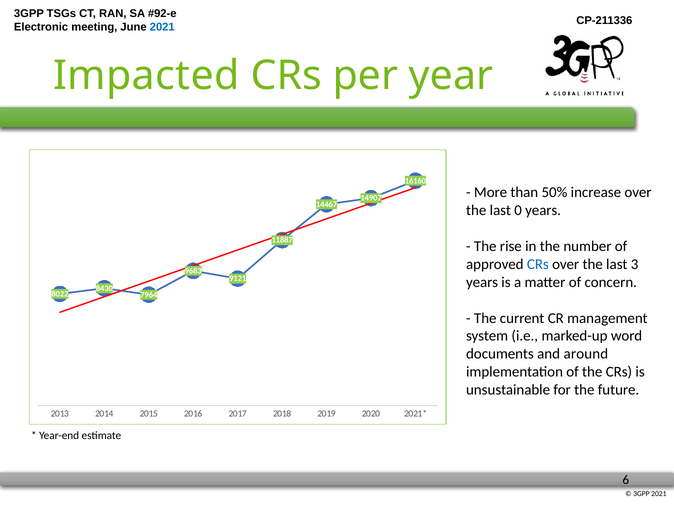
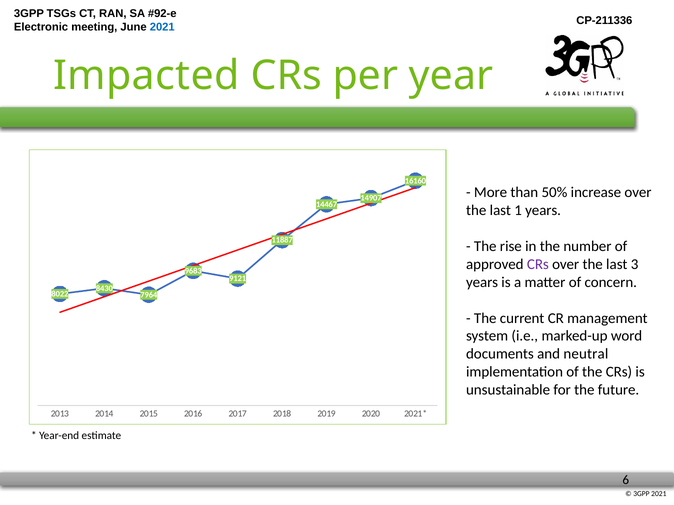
0: 0 -> 1 (518, 211)
CRs colour: blue -> purple (538, 265)
around: around -> neutral (586, 354)
